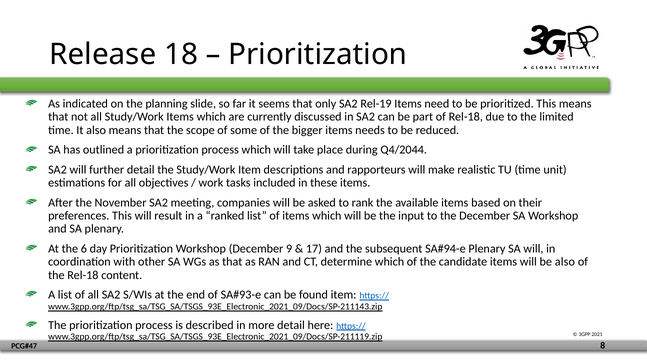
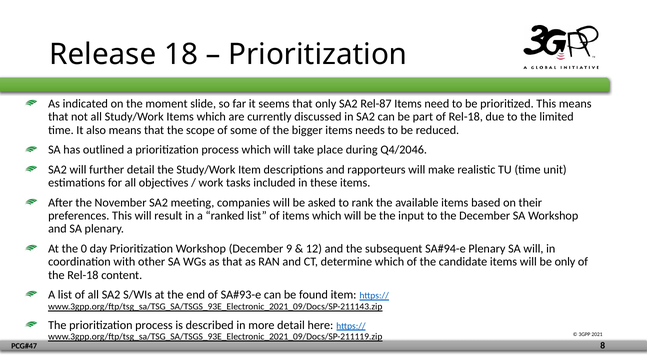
planning: planning -> moment (166, 104)
Rel-19: Rel-19 -> Rel-87 (376, 104)
Q4/2044: Q4/2044 -> Q4/2046 (404, 150)
6: 6 -> 0 (84, 249)
17: 17 -> 12 (314, 249)
be also: also -> only (565, 262)
